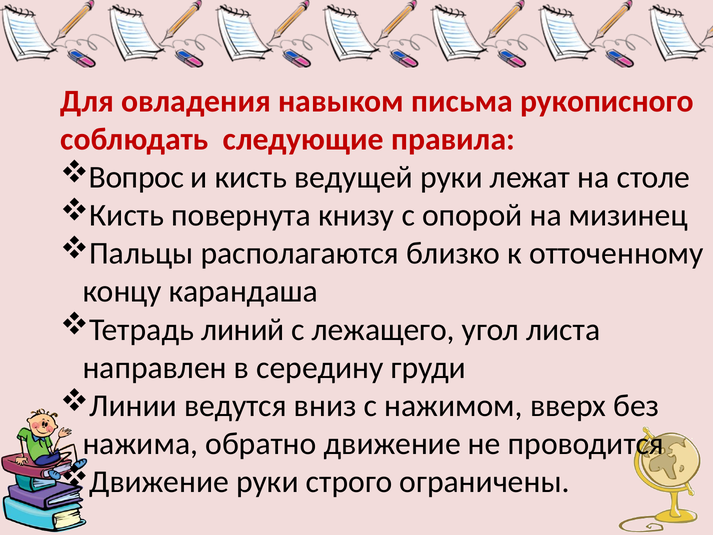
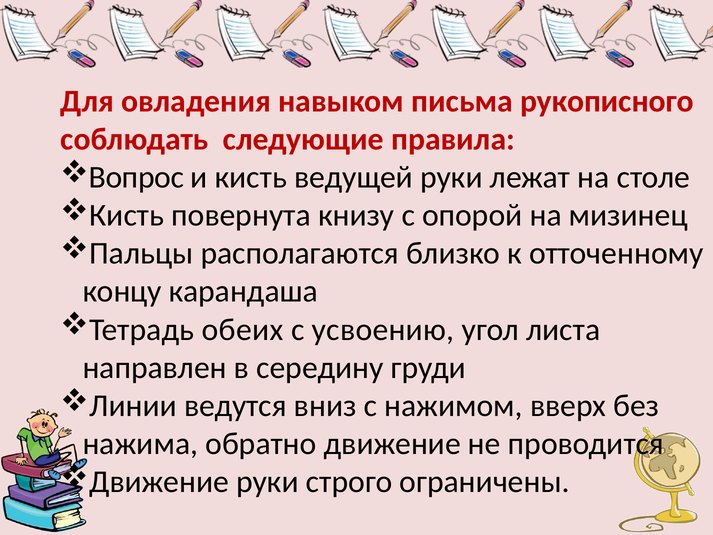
линий: линий -> обеих (243, 329)
лежащего: лежащего -> усвоению (383, 329)
